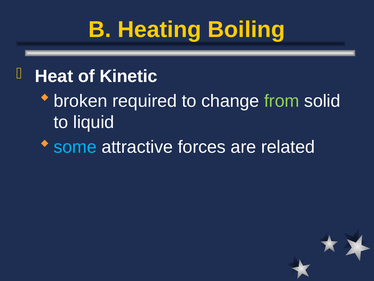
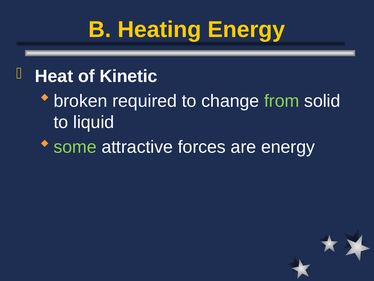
Heating Boiling: Boiling -> Energy (246, 30)
some colour: light blue -> light green (75, 147)
are related: related -> energy (288, 147)
